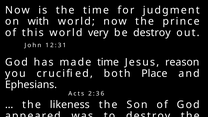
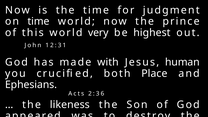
on with: with -> time (38, 21)
be destroy: destroy -> highest (152, 33)
made time: time -> with (108, 62)
reason: reason -> human (182, 62)
